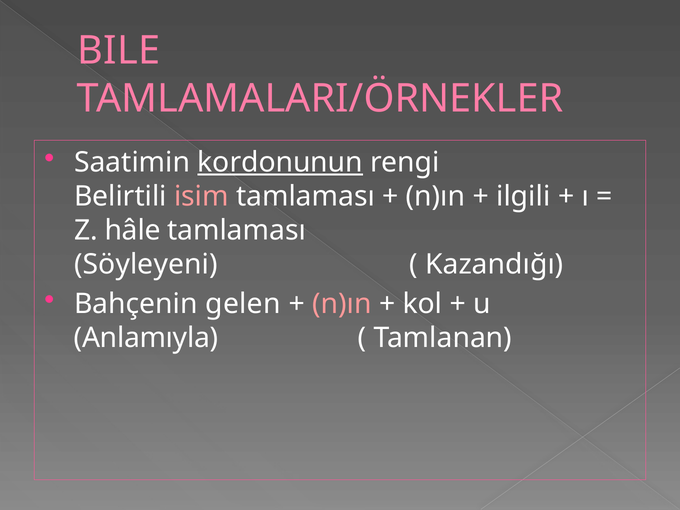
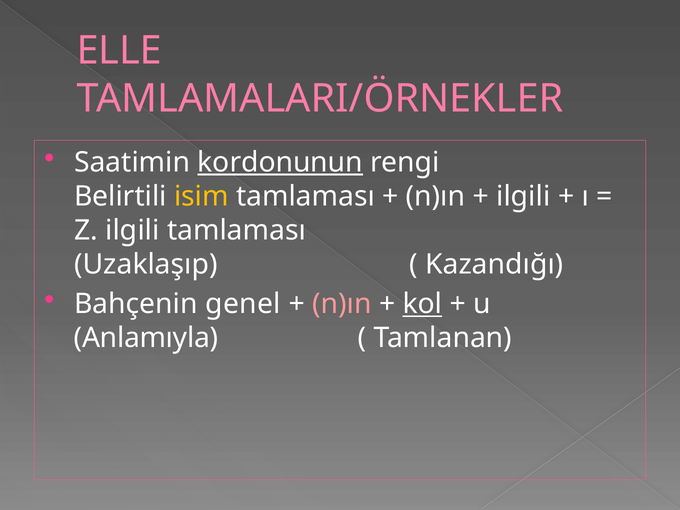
BILE: BILE -> ELLE (119, 51)
isim colour: pink -> yellow (201, 196)
Z hâle: hâle -> ilgili (132, 230)
Söyleyeni: Söyleyeni -> Uzaklaşıp (146, 264)
gelen: gelen -> genel (243, 304)
kol underline: none -> present (422, 304)
